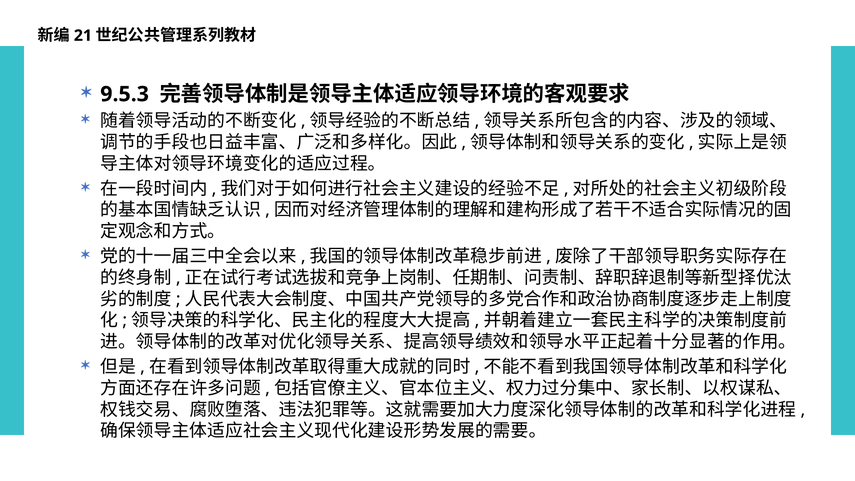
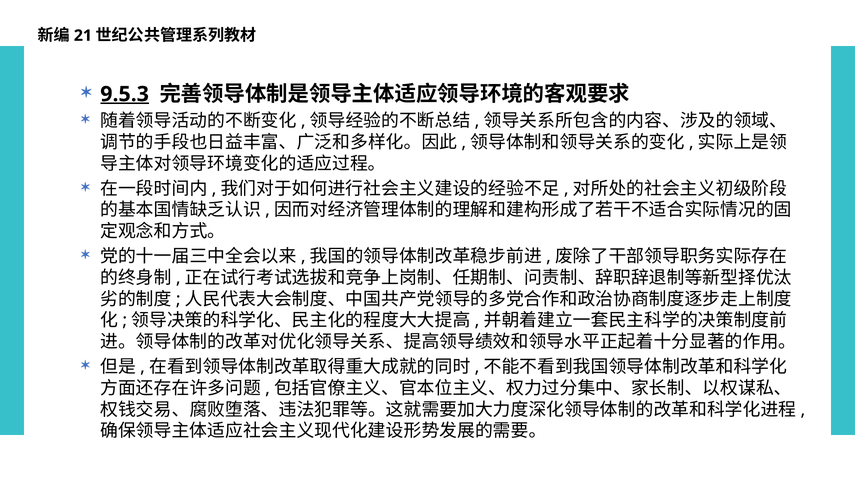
9.5.3 underline: none -> present (125, 94)
